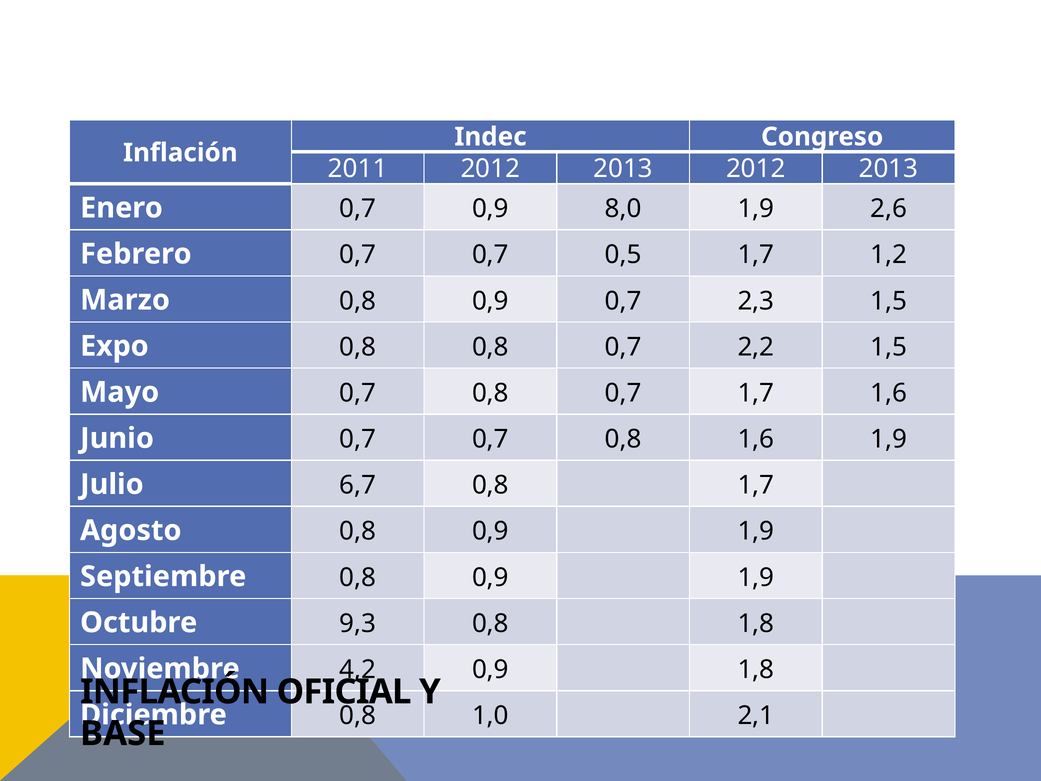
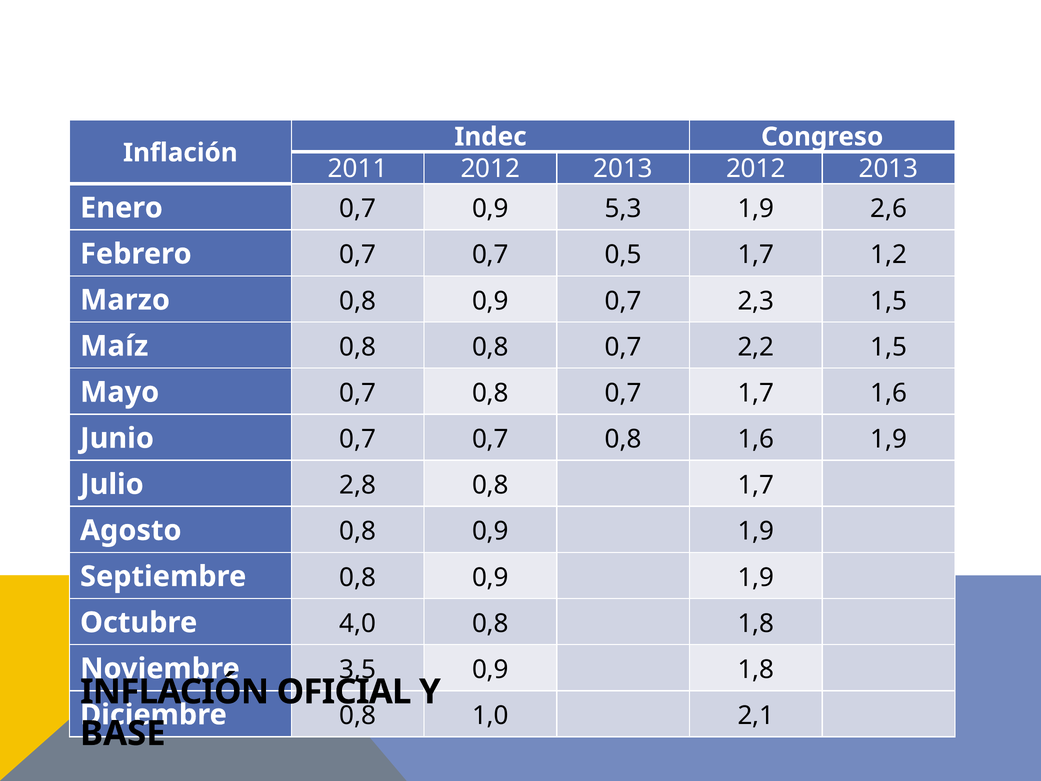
8,0: 8,0 -> 5,3 (623, 209)
Expo: Expo -> Maíz (114, 346)
6,7: 6,7 -> 2,8 (358, 485)
9,3: 9,3 -> 4,0 (358, 623)
4,2: 4,2 -> 3,5 (358, 669)
